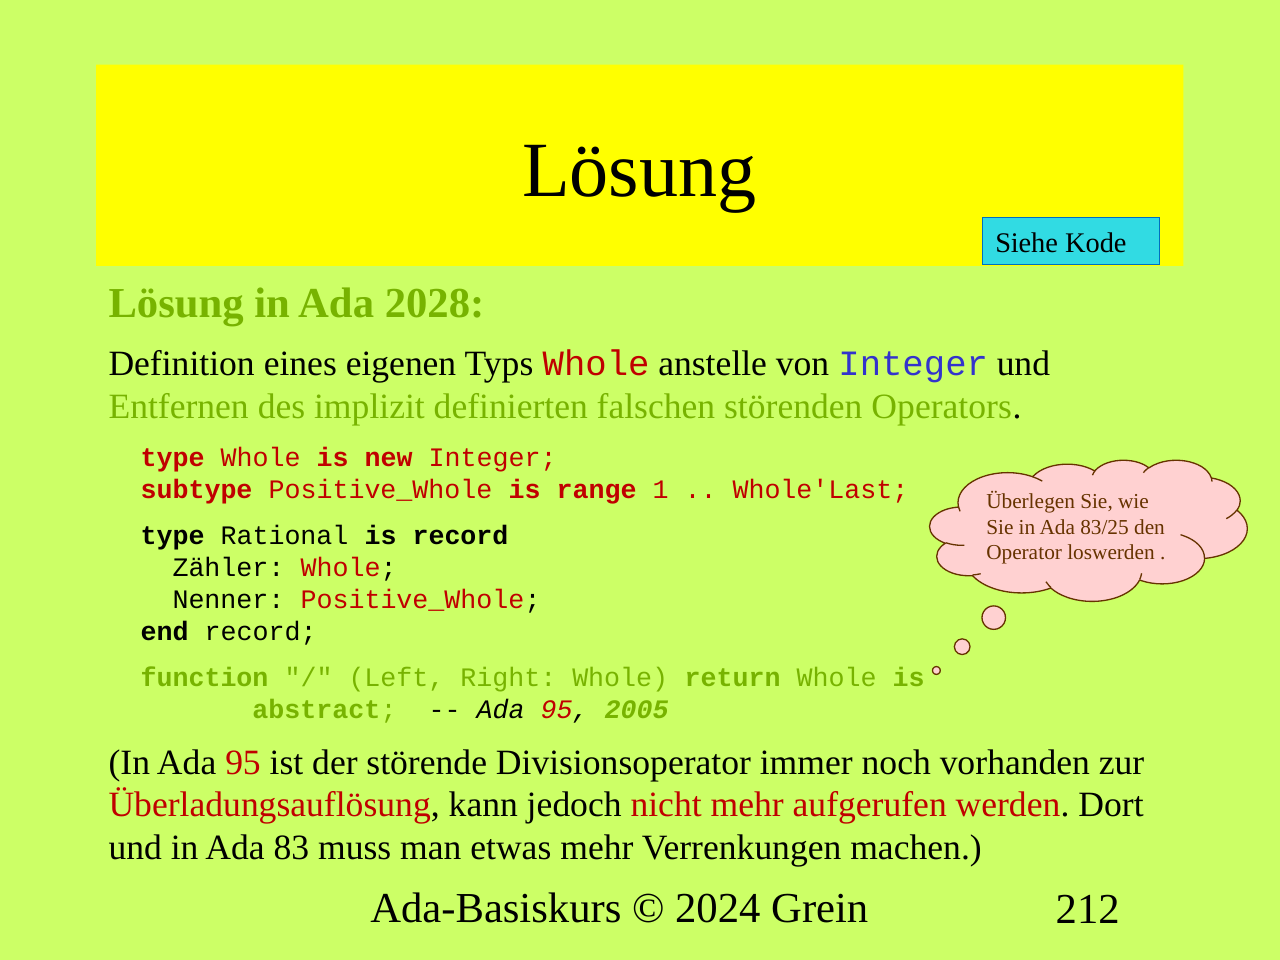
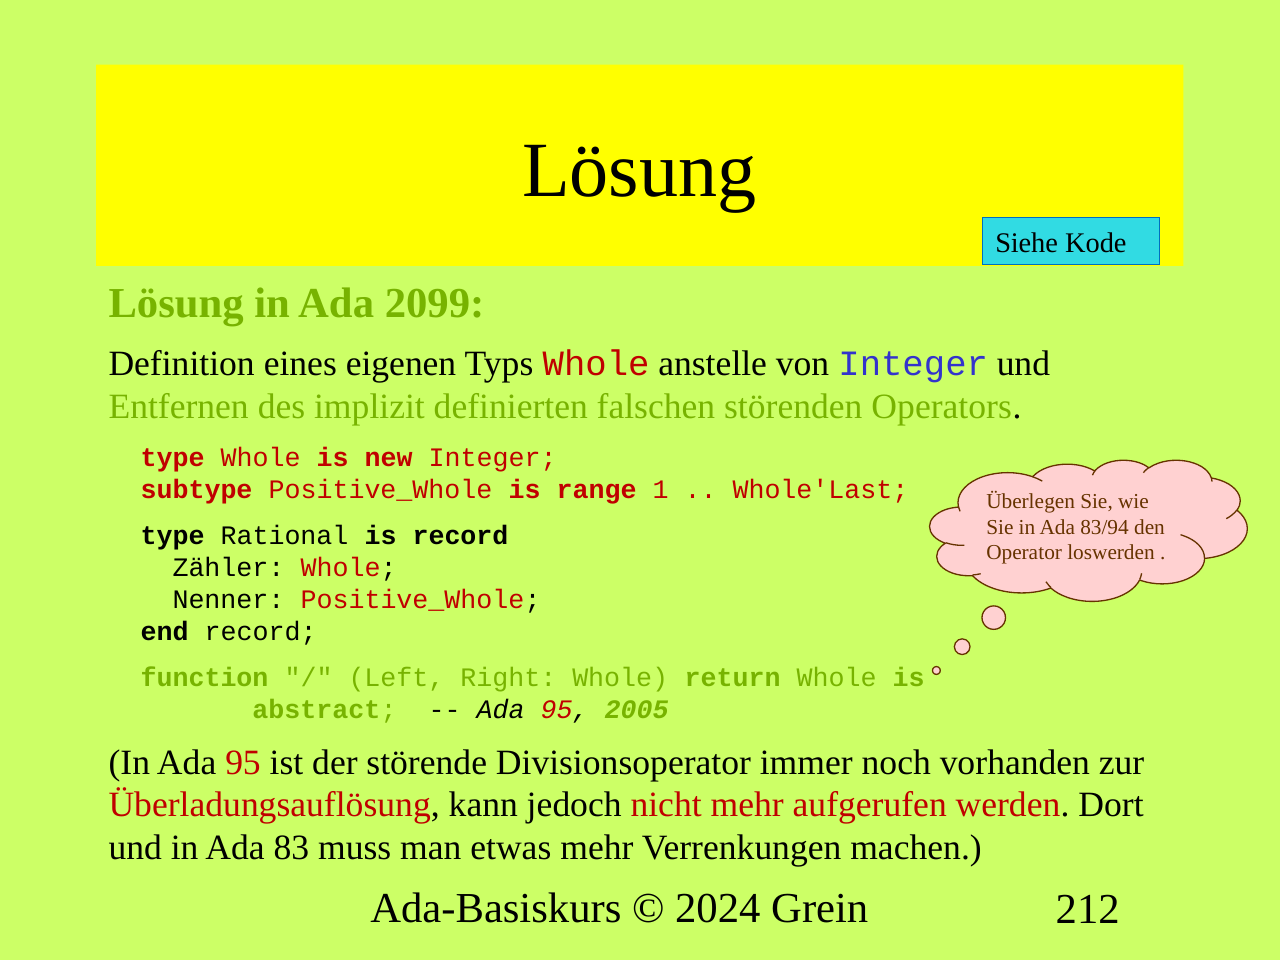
2028: 2028 -> 2099 (435, 303)
83/25: 83/25 -> 83/94 (1105, 527)
